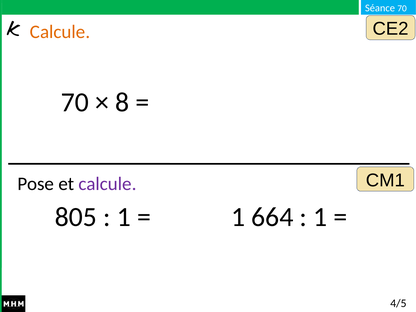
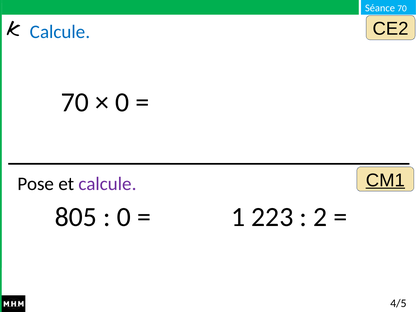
Calcule colour: orange -> blue (60, 32)
8: 8 -> 0 (122, 102)
CM1 underline: none -> present (385, 180)
1: 1 -> 0 (124, 217)
664: 664 -> 223 (272, 217)
1: 1 -> 2 (320, 217)
